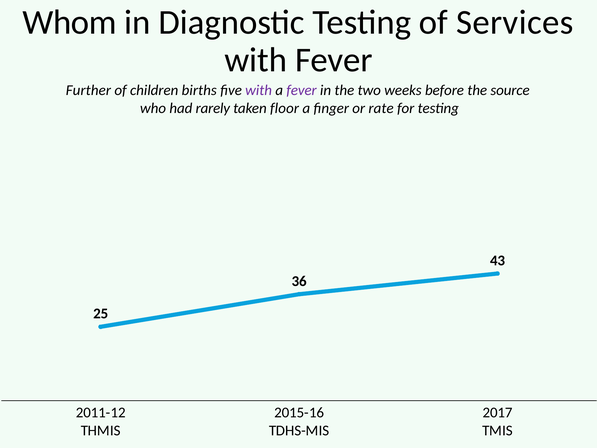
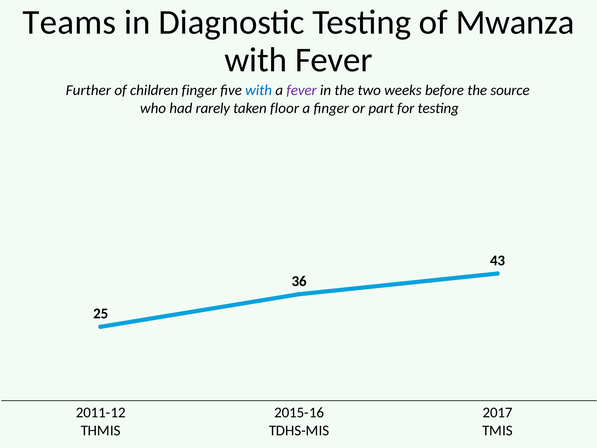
Whom: Whom -> Teams (69, 22)
Services: Services -> Mwanza (515, 22)
children births: births -> finger (199, 90)
with colour: purple -> blue (259, 90)
rate: rate -> part (381, 108)
